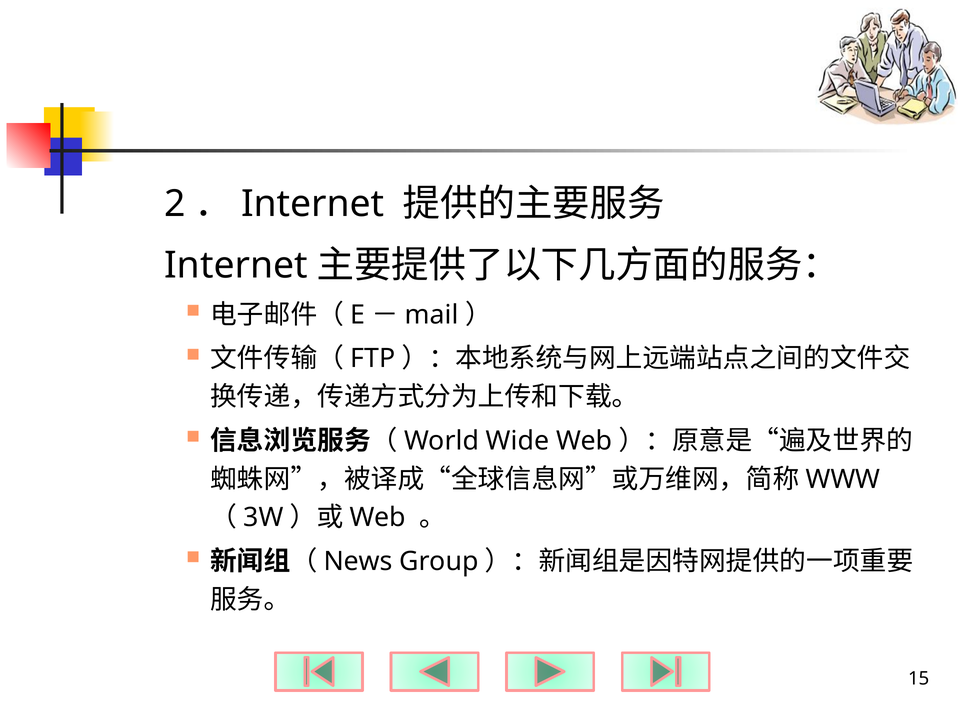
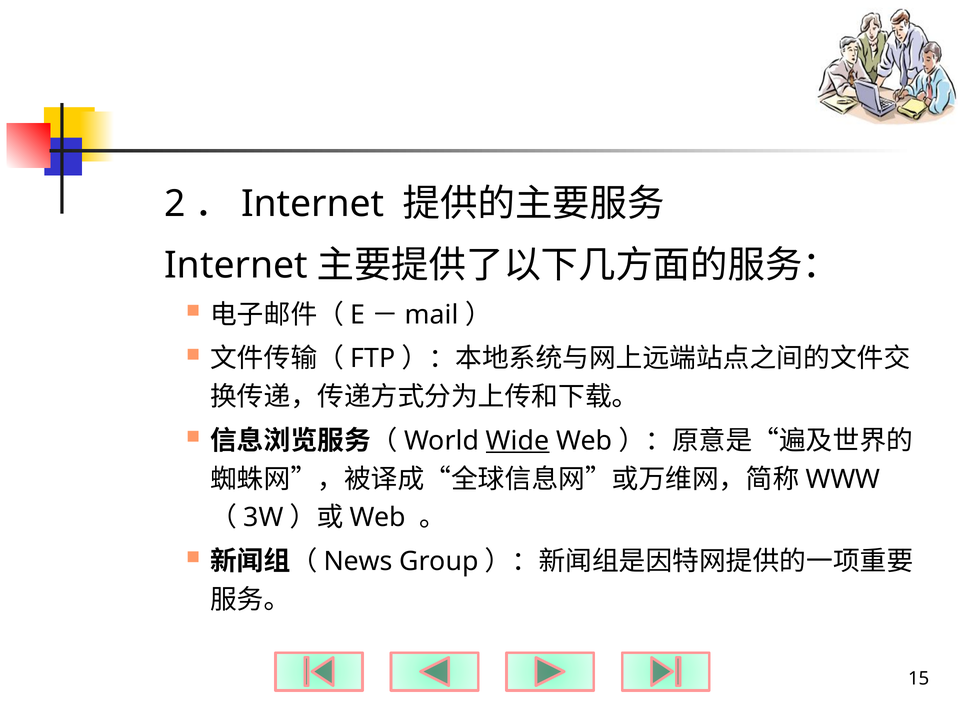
Wide underline: none -> present (518, 441)
